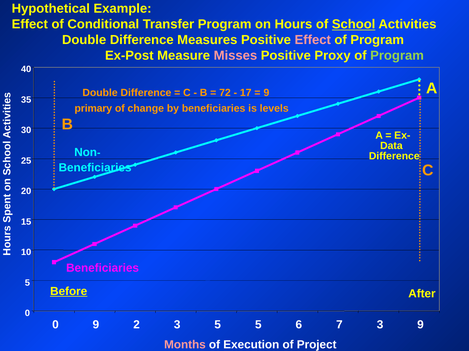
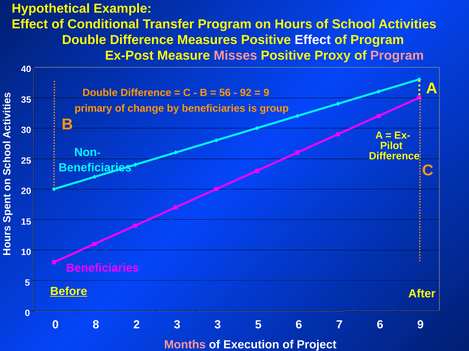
School underline: present -> none (354, 24)
Effect colour: pink -> white (313, 40)
Program colour: light green -> pink (397, 56)
72: 72 -> 56 (225, 93)
17: 17 -> 92 (246, 93)
levels: levels -> group (274, 109)
Data: Data -> Pilot (391, 146)
0 9: 9 -> 8 (96, 325)
3 5: 5 -> 3 (218, 325)
7 3: 3 -> 6 (380, 325)
